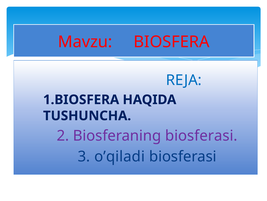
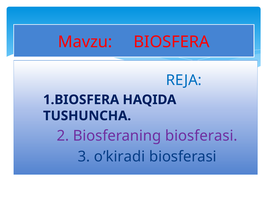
o’qiladi: o’qiladi -> o’kiradi (120, 156)
